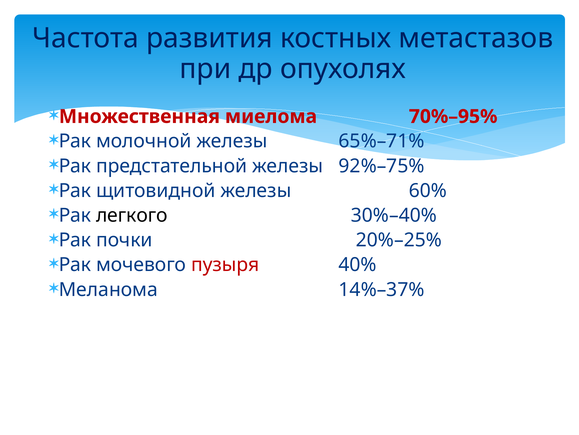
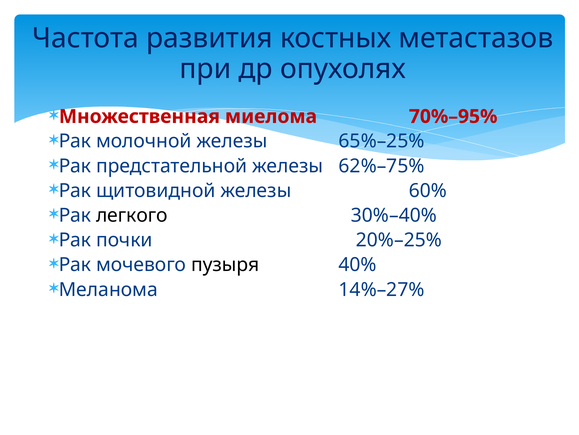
65%–71%: 65%–71% -> 65%–25% (382, 141)
92%–75%: 92%–75% -> 62%–75% (382, 166)
пузыря colour: red -> black (225, 264)
14%–37%: 14%–37% -> 14%–27% (382, 289)
